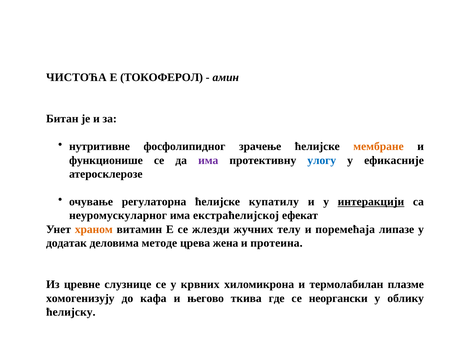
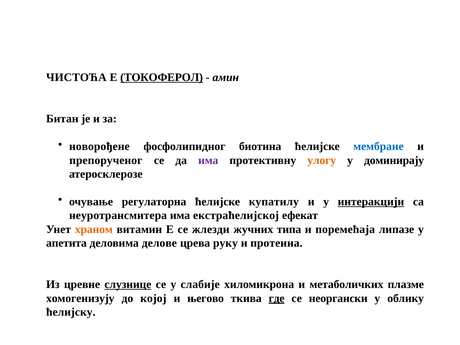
ТОКОФЕРОЛ underline: none -> present (162, 77)
нутритивне: нутритивне -> новорођене (99, 146)
зрачење: зрачење -> биотина (260, 146)
мембране colour: orange -> blue (378, 146)
функционише: функционише -> препорученог (106, 160)
улогу colour: blue -> orange (322, 160)
ефикасније: ефикасније -> доминирају (394, 160)
неуромускуларног: неуромускуларног -> неуротрансмитера (118, 215)
телу: телу -> типа (289, 229)
додатак: додатак -> апетита (66, 243)
методе: методе -> делове (159, 243)
жена: жена -> руку (225, 243)
слузнице underline: none -> present (128, 284)
крвних: крвних -> слабије (200, 284)
термолабилан: термолабилан -> метаболичких (346, 284)
кафа: кафа -> којој (153, 298)
где underline: none -> present (277, 298)
